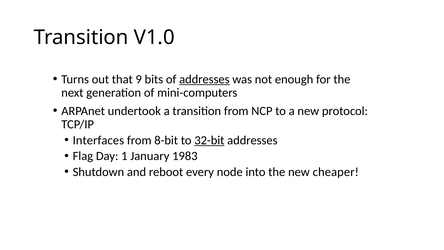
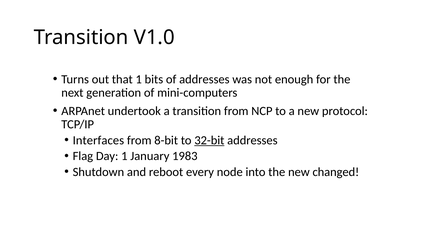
that 9: 9 -> 1 (139, 79)
addresses underline: present -> none (204, 79)
cheaper: cheaper -> changed (336, 172)
